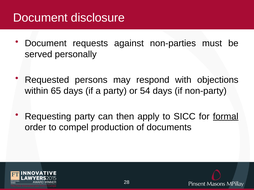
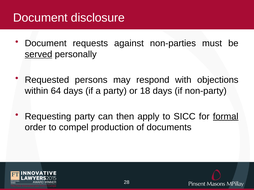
served underline: none -> present (39, 54)
65: 65 -> 64 (56, 91)
54: 54 -> 18 (145, 91)
